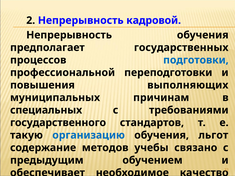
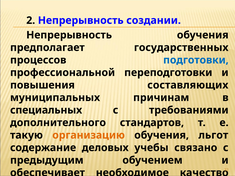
кадровой: кадровой -> создании (154, 20)
выполняющих: выполняющих -> составляющих (188, 85)
государственного: государственного -> дополнительного (58, 123)
организацию colour: blue -> orange (89, 135)
методов: методов -> деловых (105, 148)
